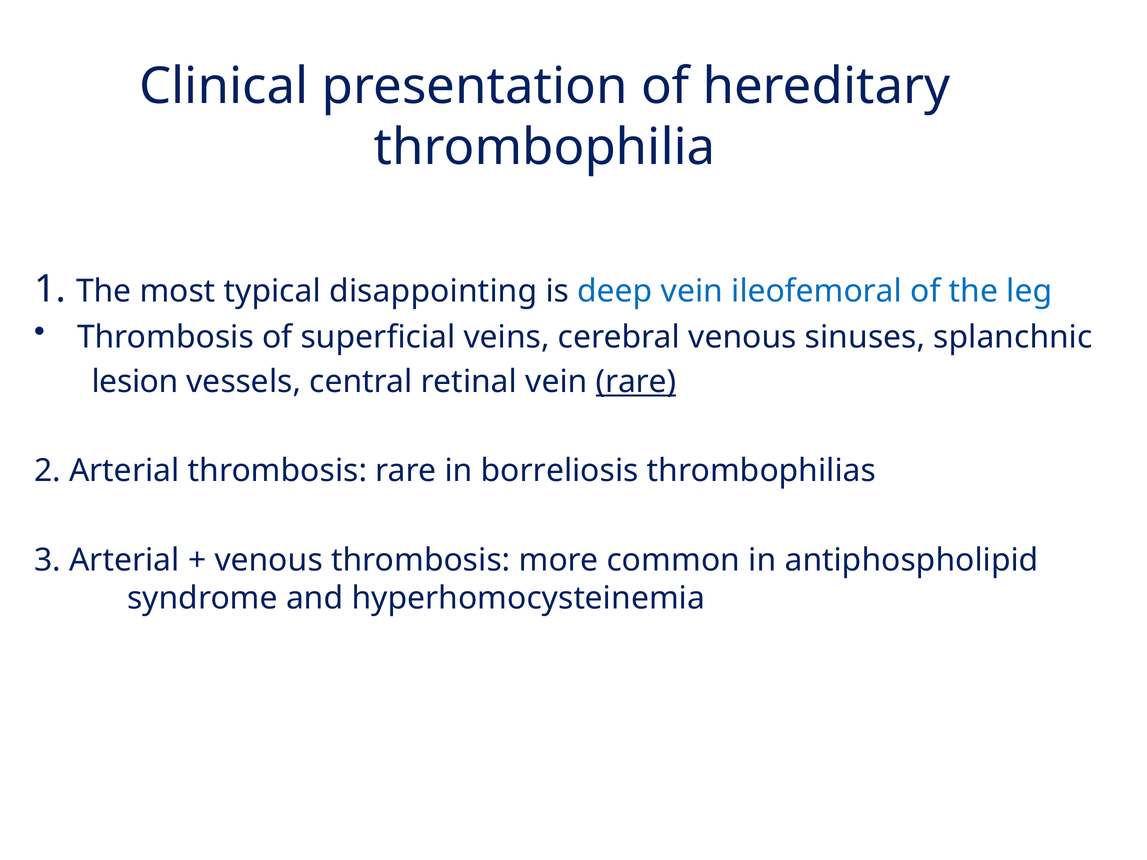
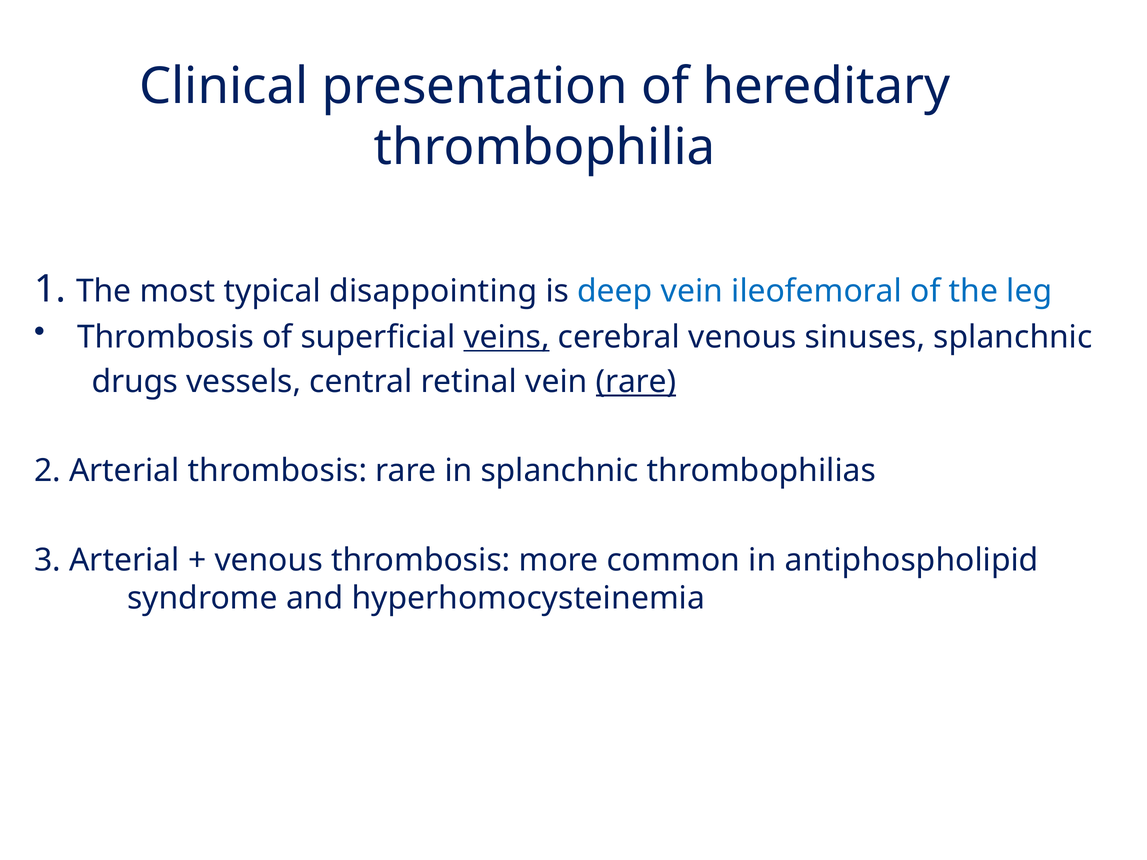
veins underline: none -> present (507, 337)
lesion: lesion -> drugs (135, 382)
in borreliosis: borreliosis -> splanchnic (560, 471)
